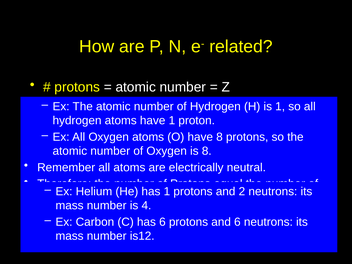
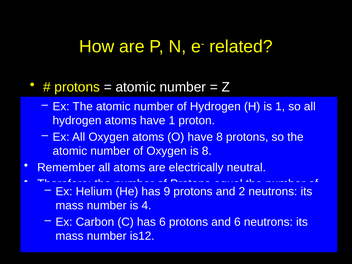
has 1: 1 -> 9 (167, 191)
